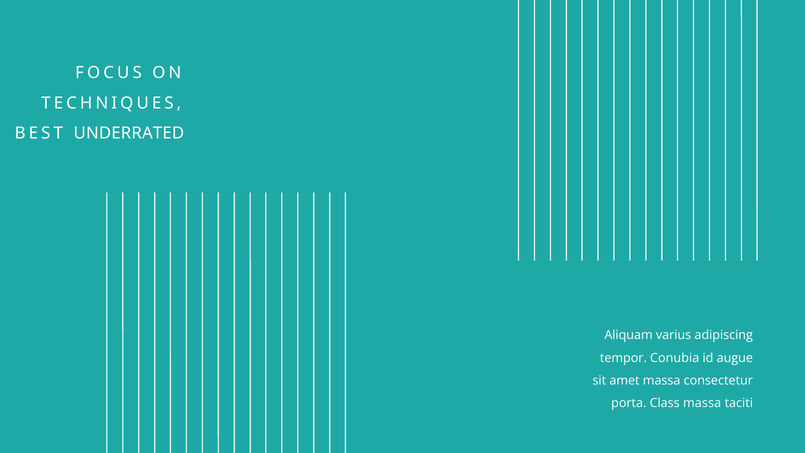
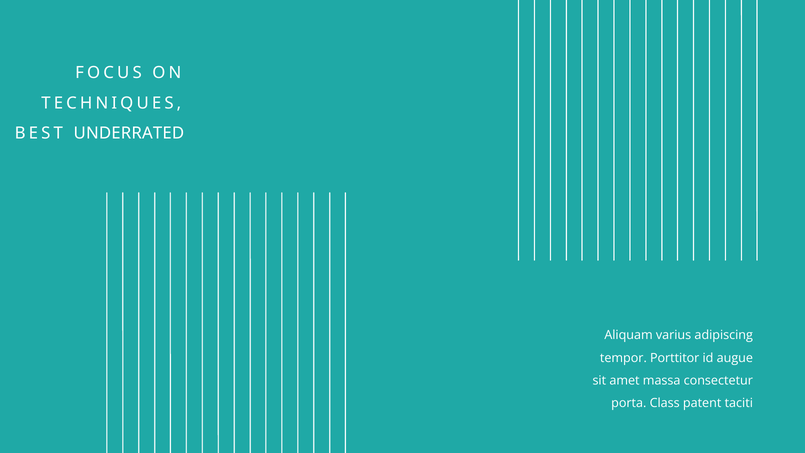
Conubia: Conubia -> Porttitor (675, 358)
Class massa: massa -> patent (702, 403)
